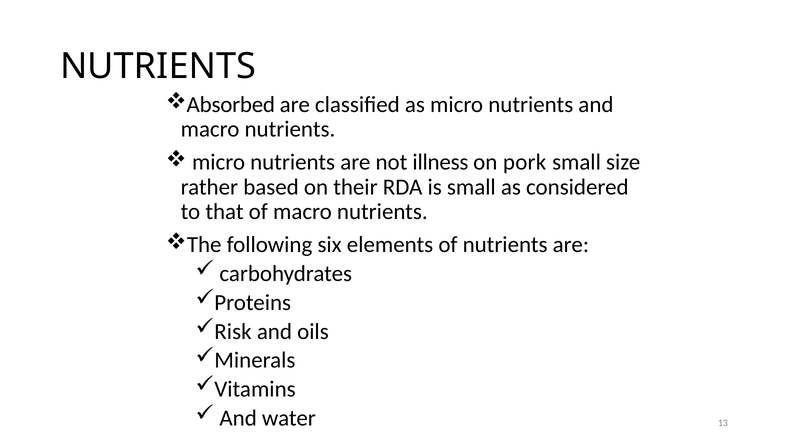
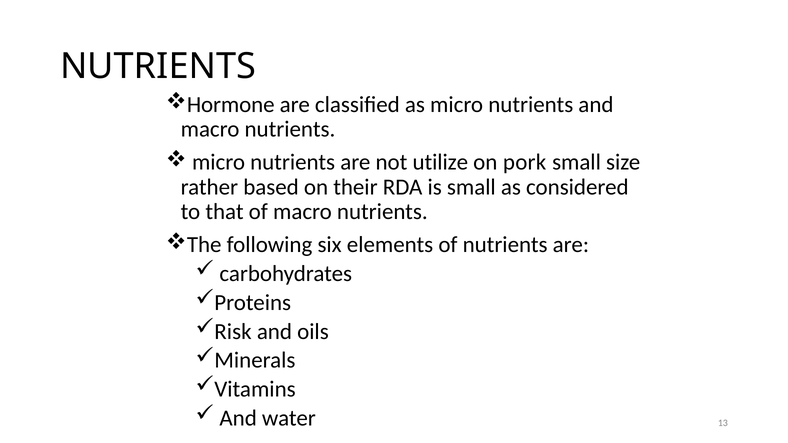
Absorbed: Absorbed -> Hormone (231, 105)
illness: illness -> utilize (440, 162)
